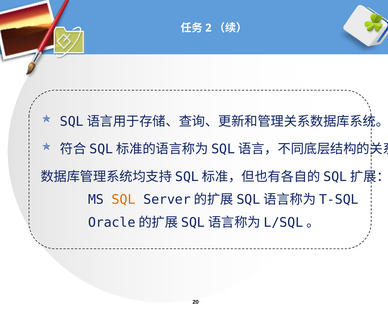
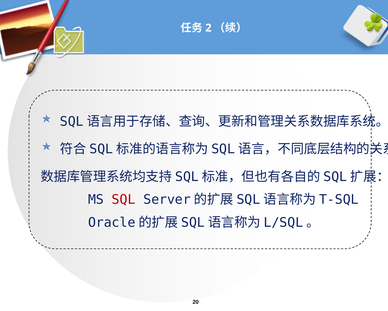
SQL colour: orange -> red (124, 199)
